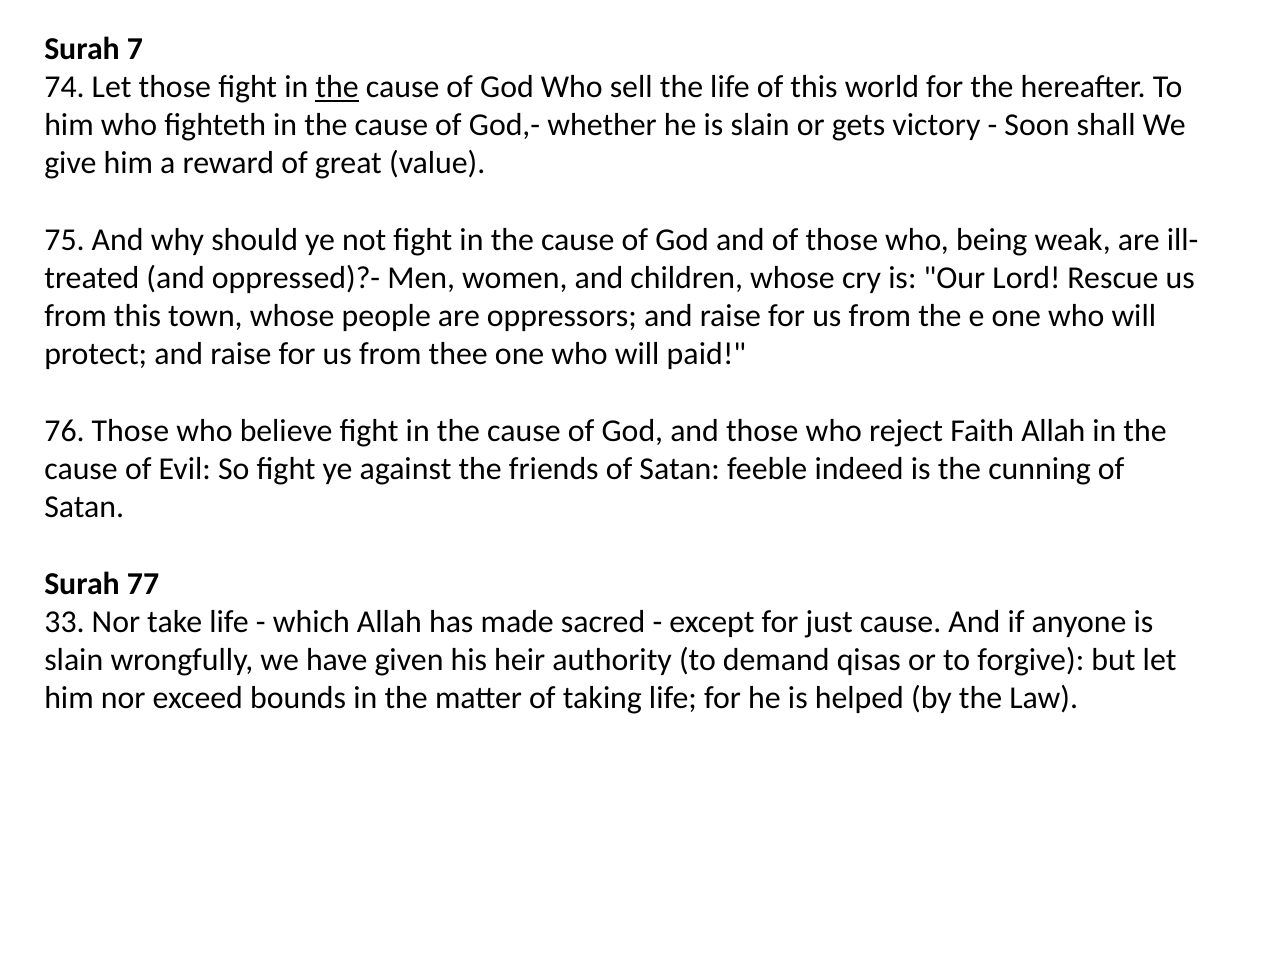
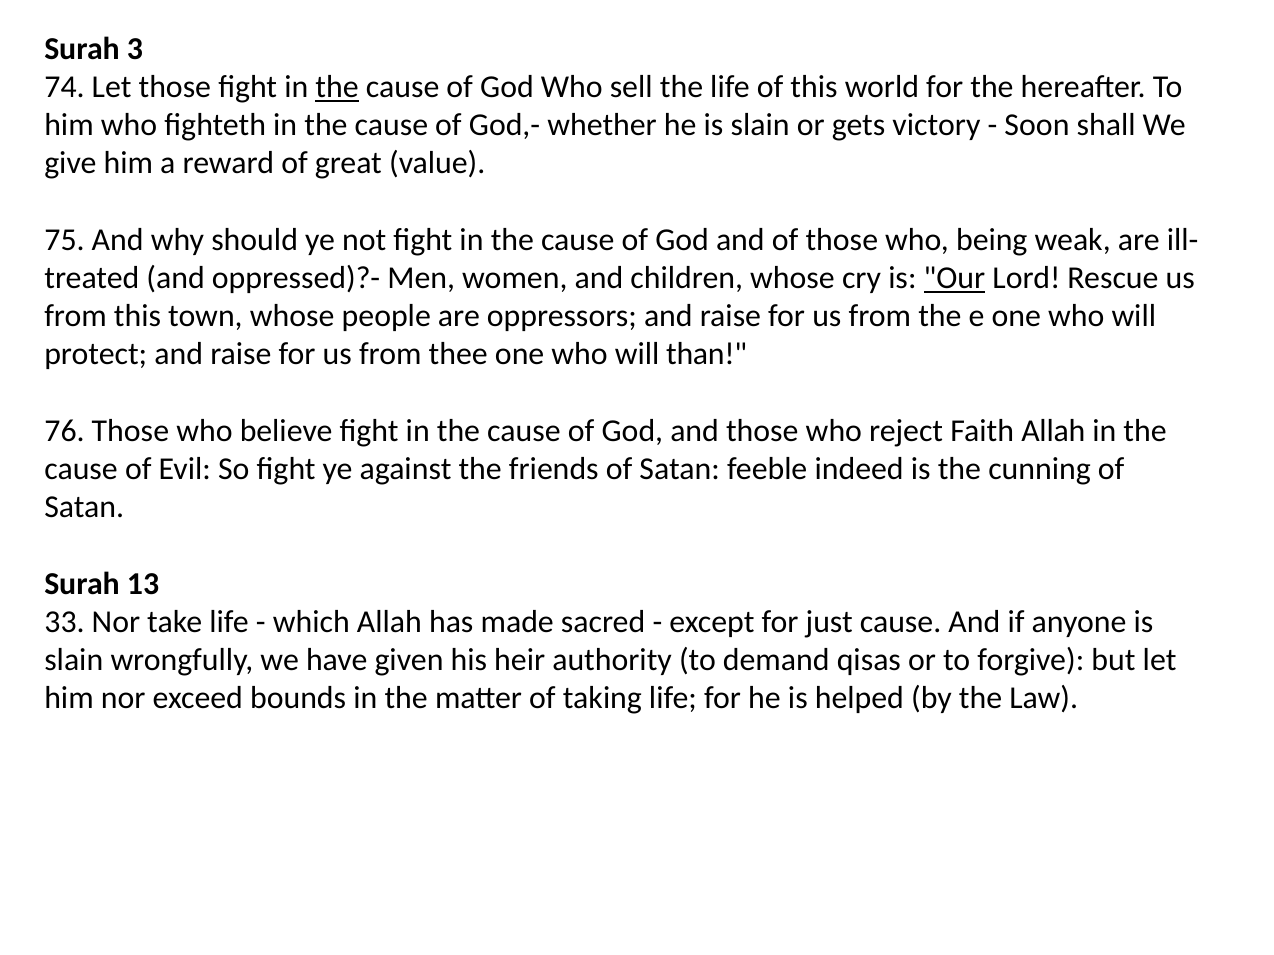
7: 7 -> 3 (135, 49)
Our underline: none -> present (954, 278)
paid: paid -> than (707, 355)
77: 77 -> 13 (143, 584)
